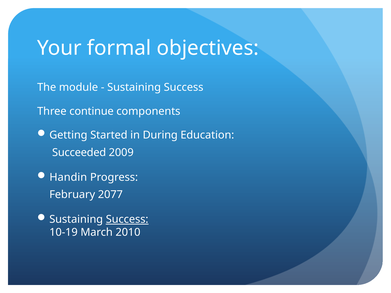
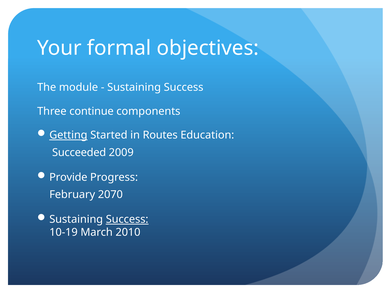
Getting underline: none -> present (68, 135)
During: During -> Routes (160, 135)
Handin: Handin -> Provide (68, 177)
2077: 2077 -> 2070 (110, 195)
